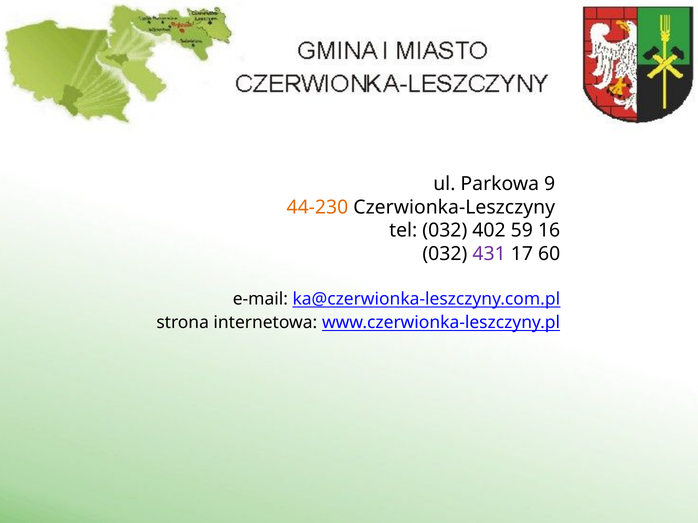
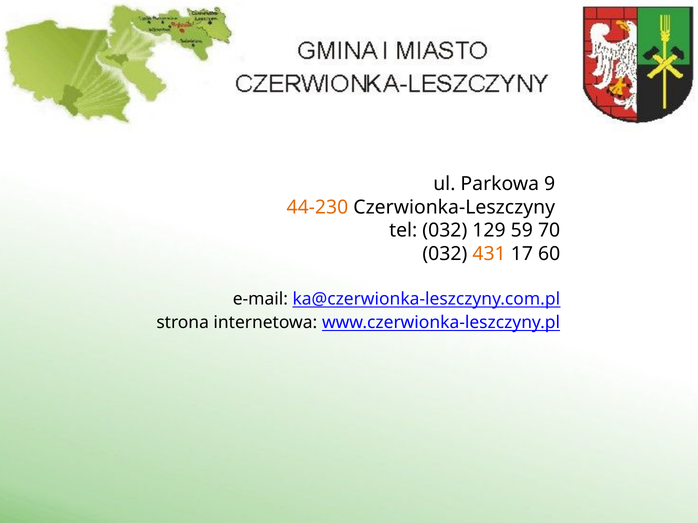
402: 402 -> 129 (489, 231)
16: 16 -> 70 (549, 231)
431 colour: purple -> orange (489, 254)
